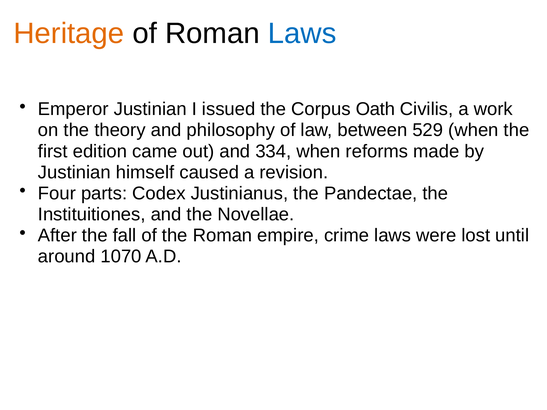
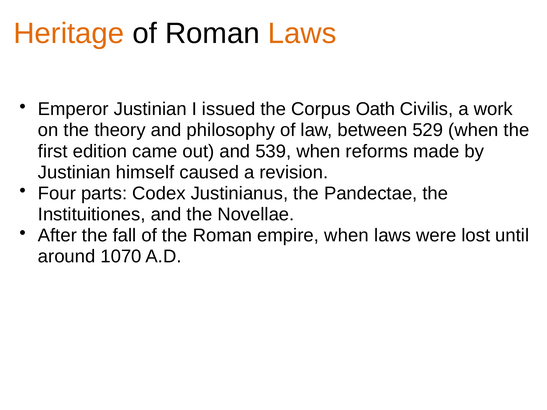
Laws colour: blue -> orange (302, 34)
334: 334 -> 539 (273, 151)
empire crime: crime -> when (346, 236)
